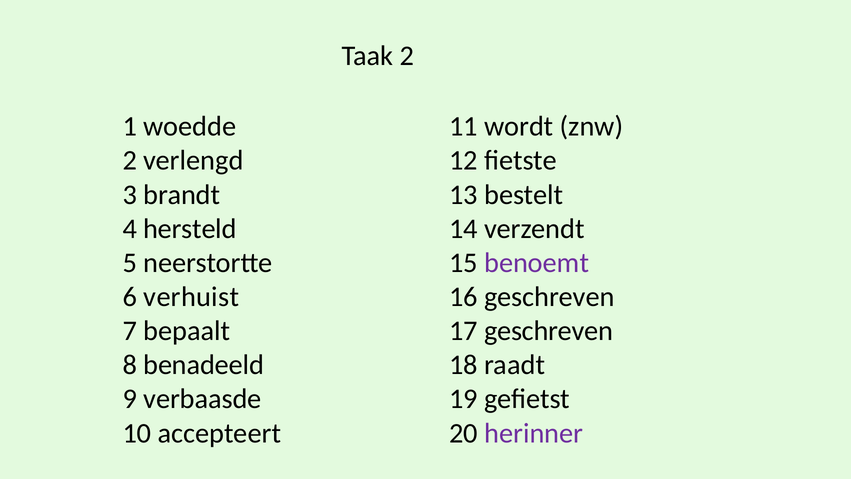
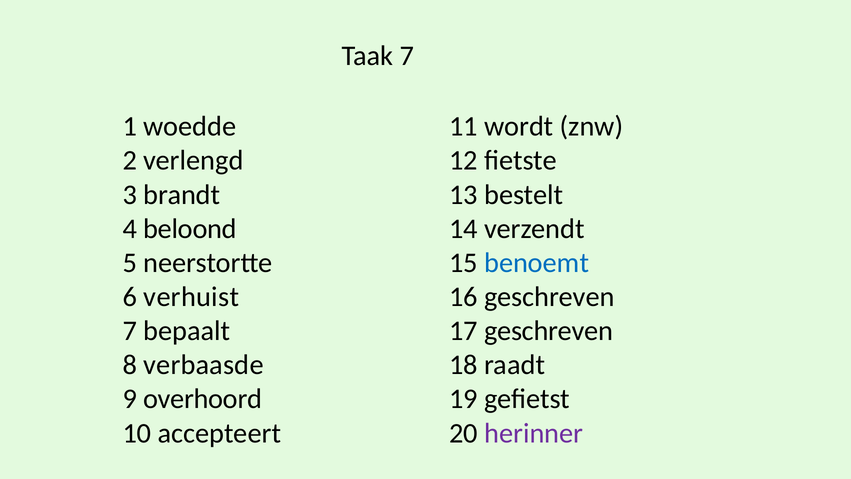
Taak 2: 2 -> 7 (407, 56)
hersteld: hersteld -> beloond (190, 229)
benoemt colour: purple -> blue (537, 263)
benadeeld: benadeeld -> verbaasde (203, 365)
verbaasde: verbaasde -> overhoord (203, 399)
